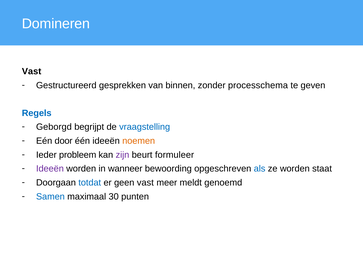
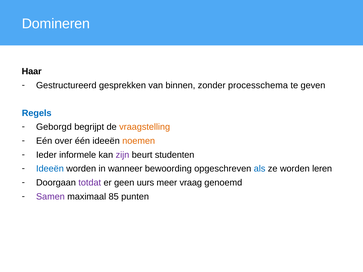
Vast: Vast -> Haar (32, 71)
vraagstelling colour: blue -> orange (145, 127)
door: door -> over (64, 141)
probleem: probleem -> informele (78, 155)
formuleer: formuleer -> studenten (175, 155)
Ideeën colour: purple -> blue (50, 169)
staat: staat -> leren (322, 169)
totdat colour: blue -> purple (90, 183)
geen vast: vast -> uurs (145, 183)
meldt: meldt -> vraag (191, 183)
Samen colour: blue -> purple (50, 197)
30: 30 -> 85 (114, 197)
